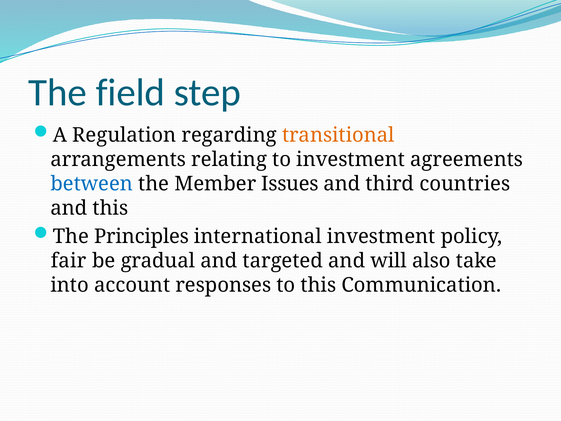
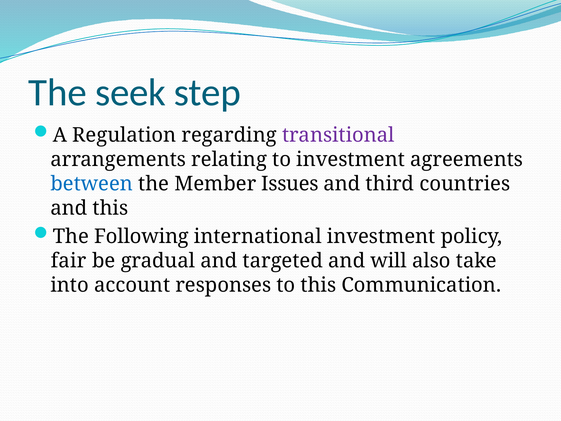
field: field -> seek (130, 93)
transitional colour: orange -> purple (338, 135)
Principles: Principles -> Following (142, 236)
